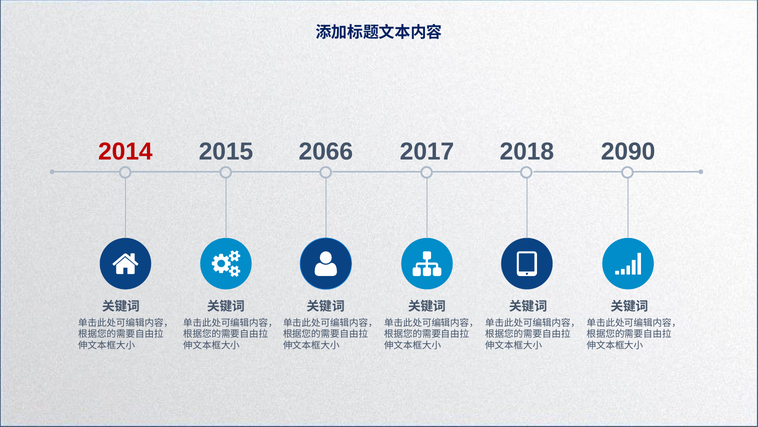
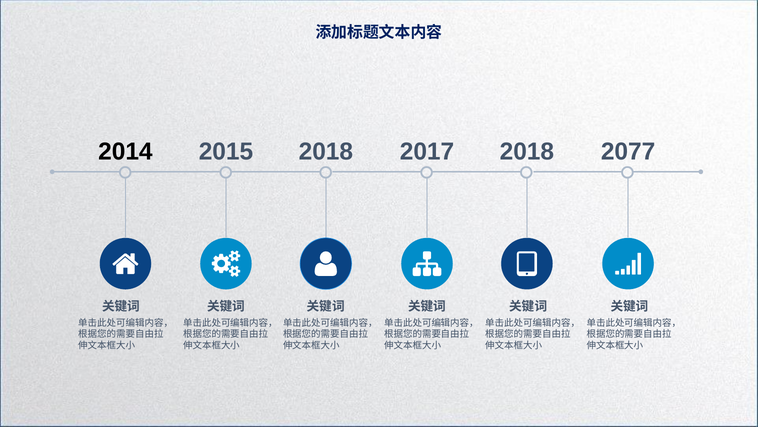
2014 colour: red -> black (125, 151)
2015 2066: 2066 -> 2018 (326, 151)
2090: 2090 -> 2077 (628, 151)
